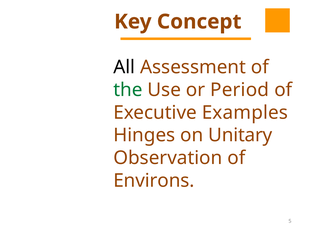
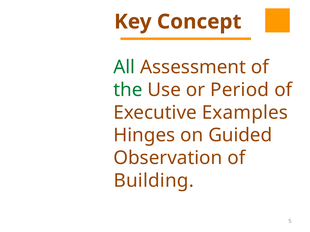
All colour: black -> green (124, 67)
Unitary: Unitary -> Guided (240, 135)
Environs: Environs -> Building (154, 181)
